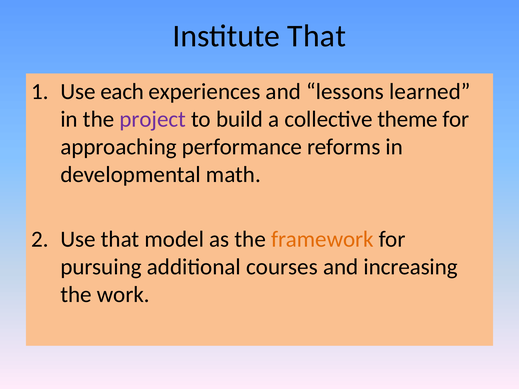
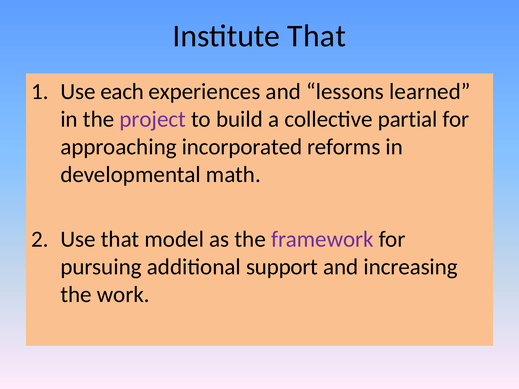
theme: theme -> partial (408, 119)
performance: performance -> incorporated (242, 147)
framework colour: orange -> purple (322, 239)
courses: courses -> support (282, 267)
